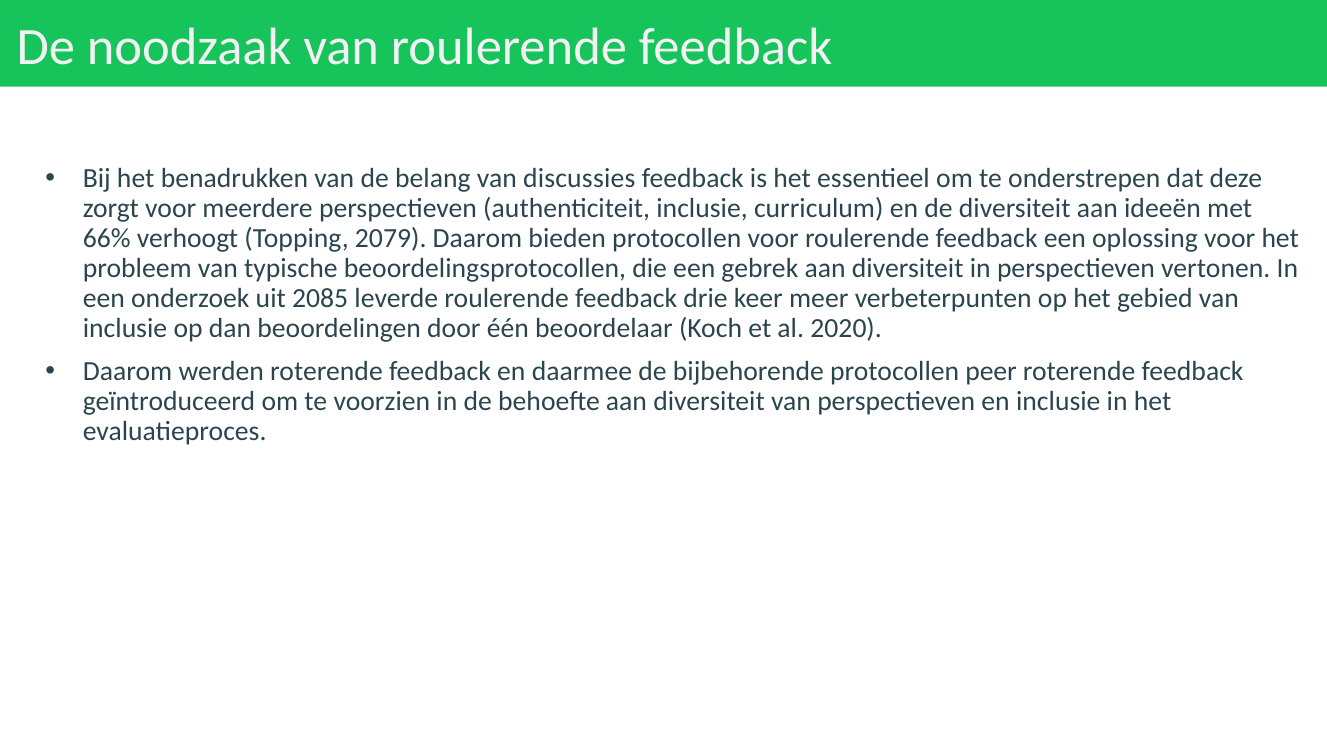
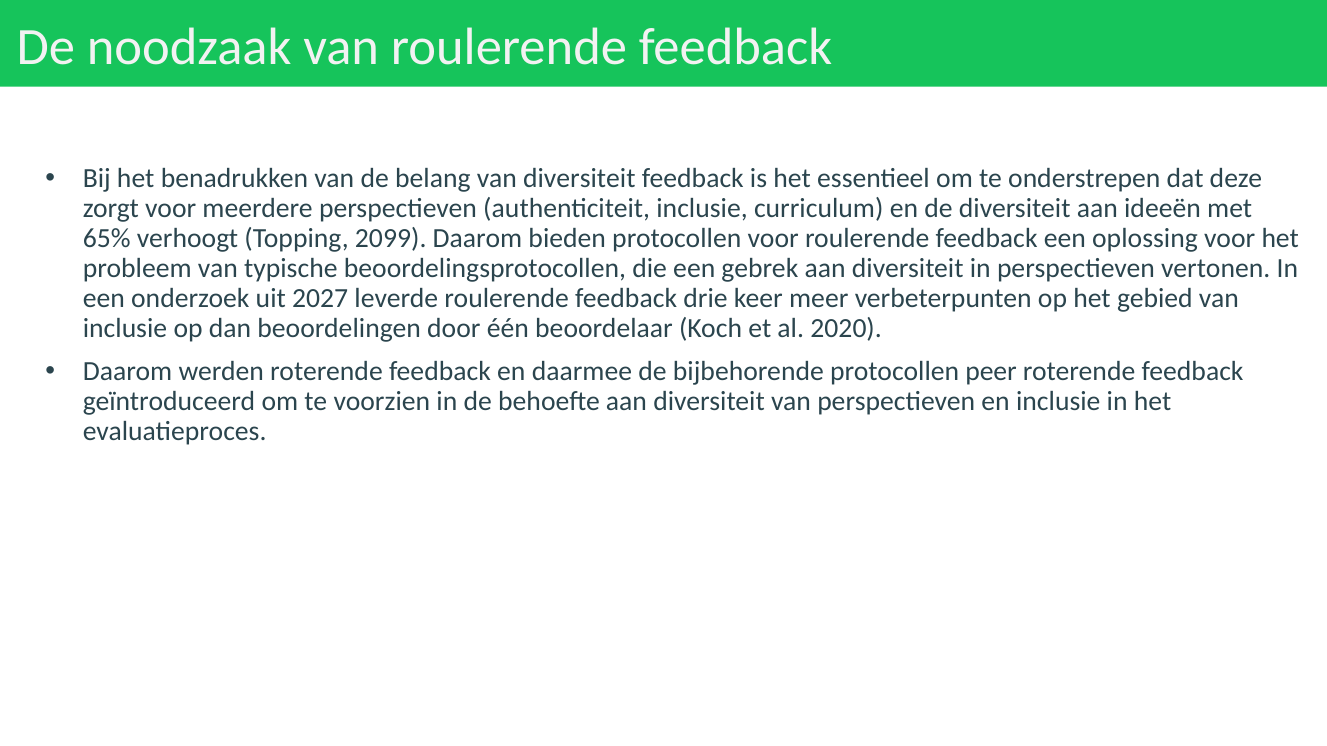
van discussies: discussies -> diversiteit (579, 179)
66%: 66% -> 65% (107, 239)
2079: 2079 -> 2099 (391, 239)
2085: 2085 -> 2027 (320, 298)
